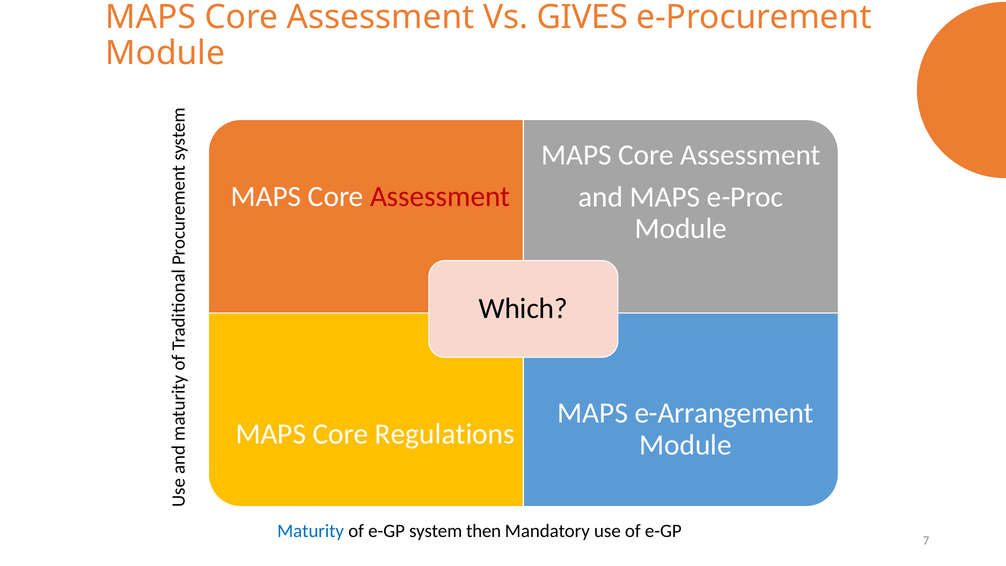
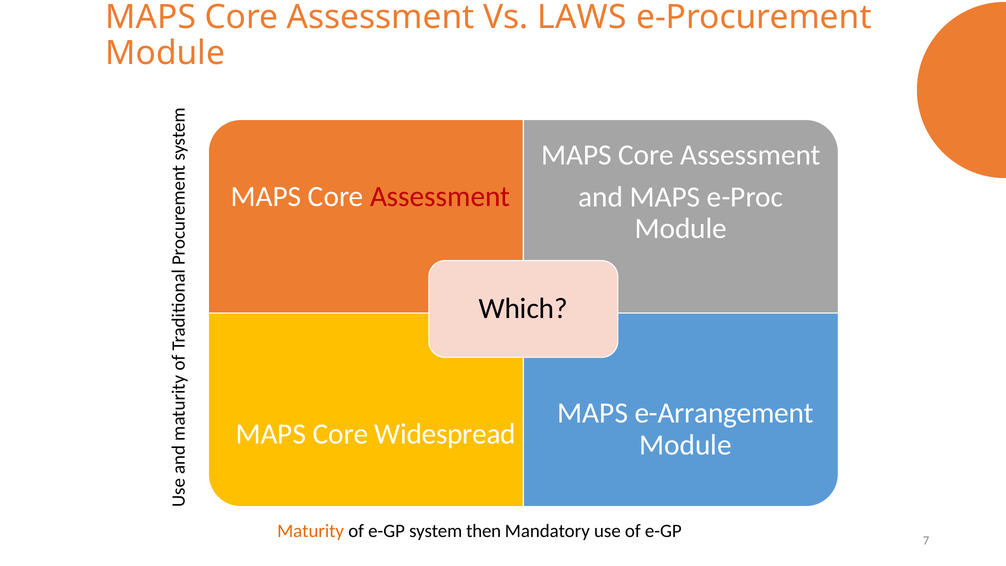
GIVES: GIVES -> LAWS (582, 17)
Regulations: Regulations -> Widespread (445, 434)
Maturity colour: blue -> orange (311, 531)
